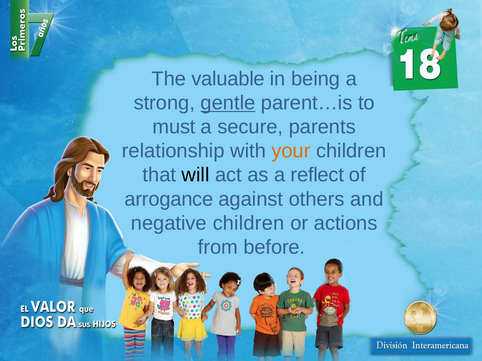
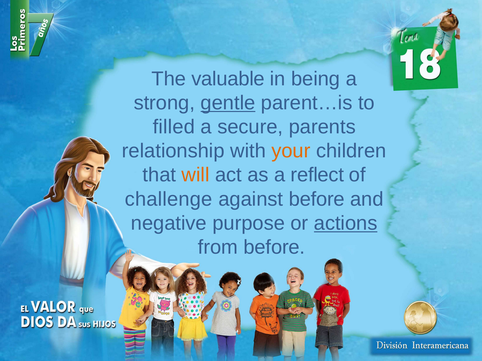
must: must -> filled (174, 127)
will colour: black -> orange (196, 175)
arrogance: arrogance -> challenge (169, 199)
against others: others -> before (317, 199)
negative children: children -> purpose (249, 223)
actions underline: none -> present (346, 223)
